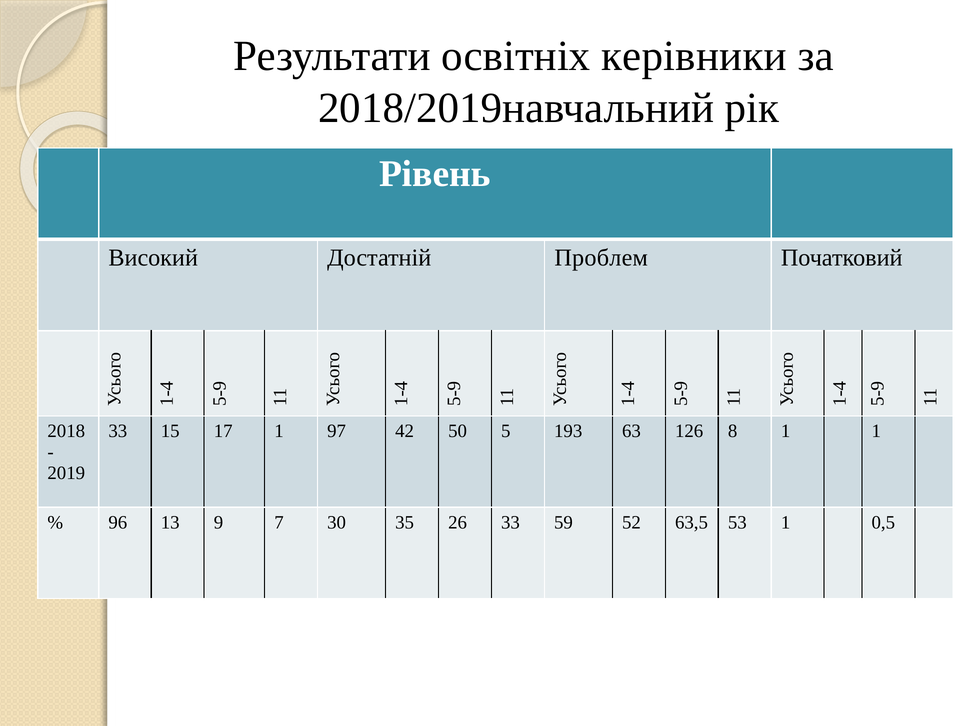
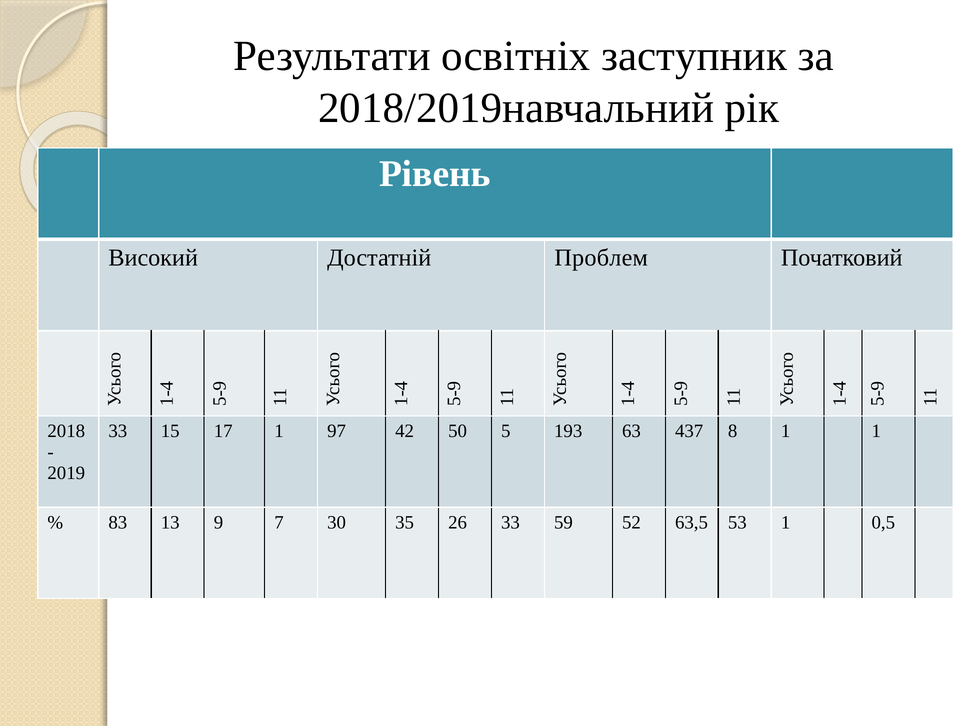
керівники: керівники -> заступник (694, 56)
126: 126 -> 437 (689, 431)
96: 96 -> 83 (118, 523)
